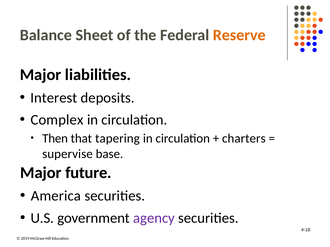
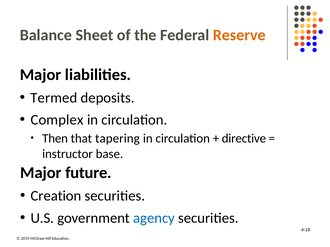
Interest: Interest -> Termed (54, 98)
charters: charters -> directive (244, 139)
supervise: supervise -> instructor (68, 154)
America: America -> Creation (56, 196)
agency colour: purple -> blue (154, 218)
